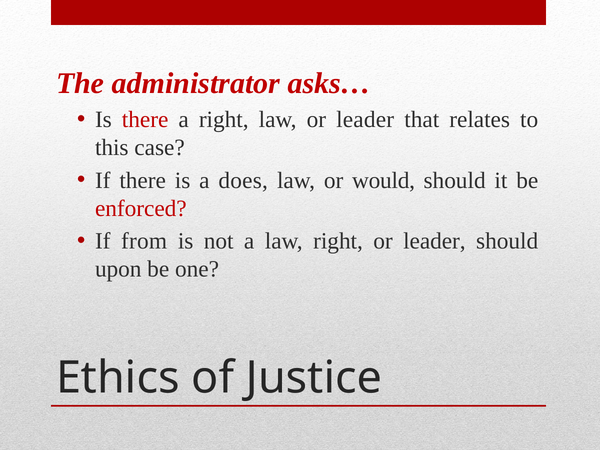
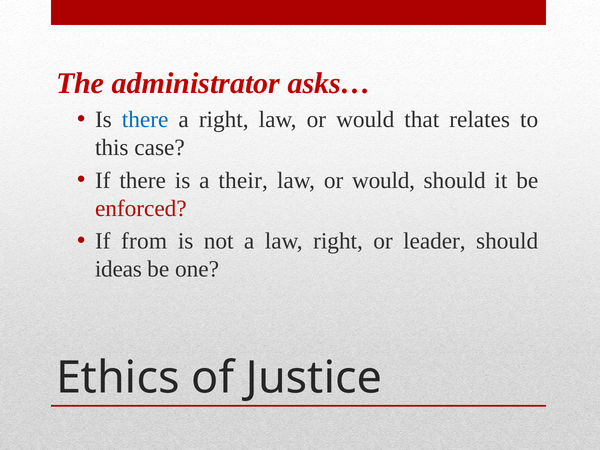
there colour: red -> blue (145, 120)
right law or leader: leader -> would (365, 120)
does: does -> their (243, 180)
upon: upon -> ideas (118, 269)
